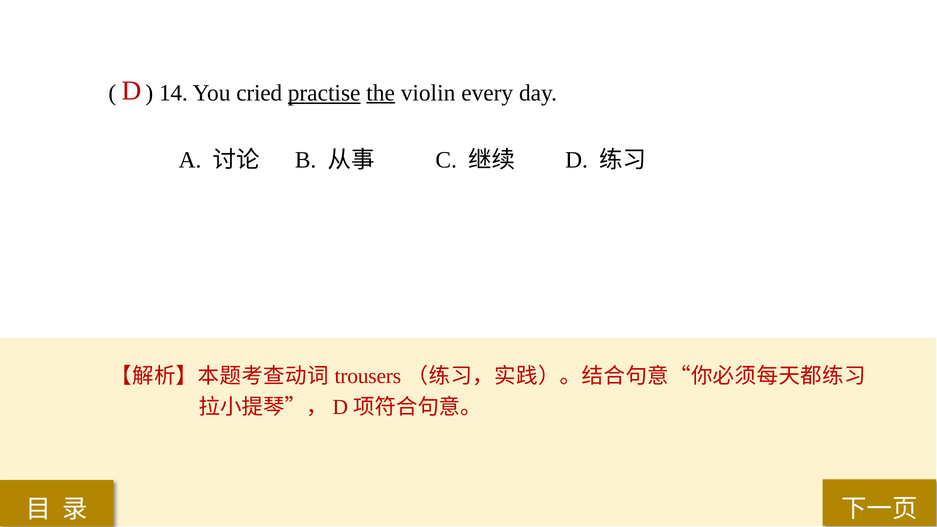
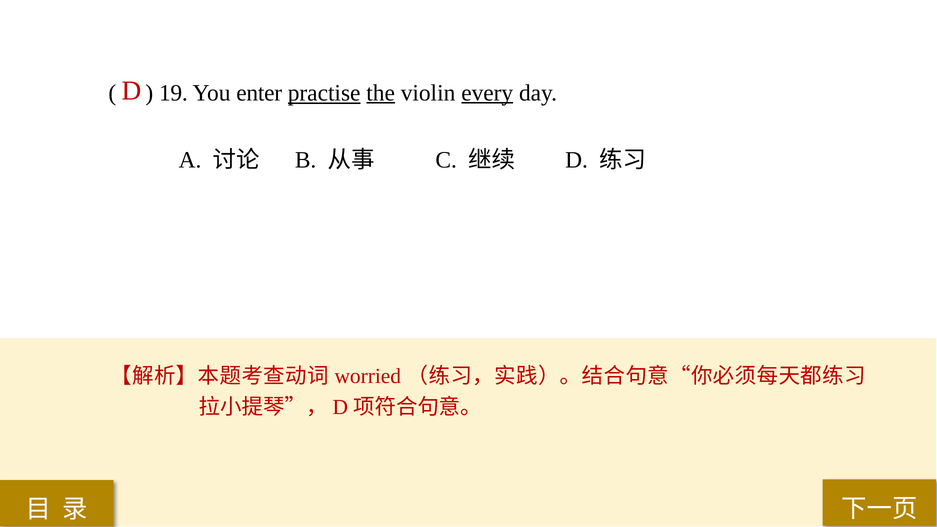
14: 14 -> 19 (173, 93)
cried: cried -> enter (259, 93)
every underline: none -> present (487, 93)
trousers: trousers -> worried (368, 376)
